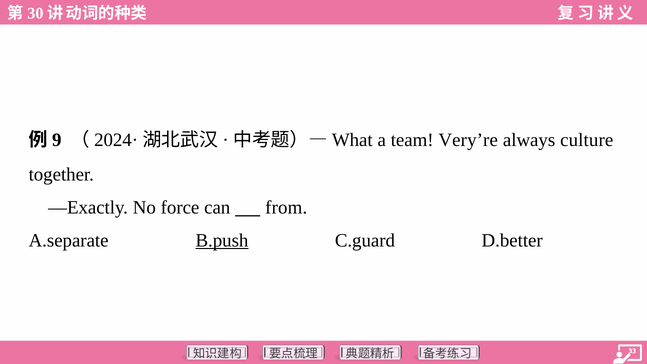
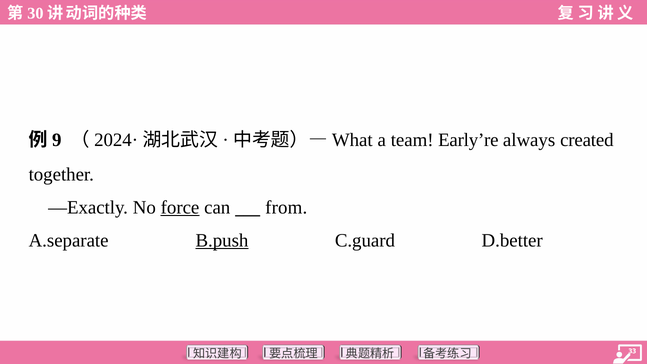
Very’re: Very’re -> Early’re (468, 140)
culture: culture -> created (587, 140)
force underline: none -> present (180, 207)
